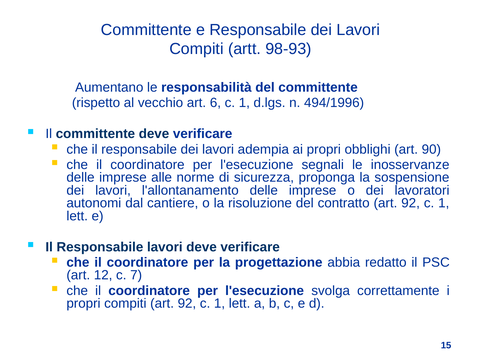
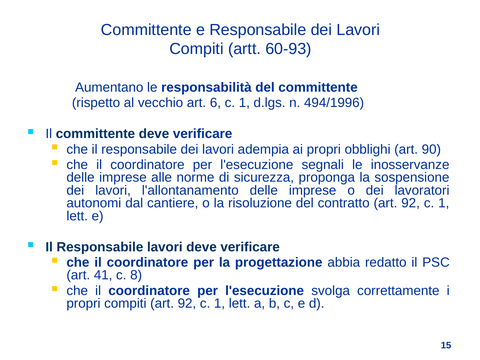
98-93: 98-93 -> 60-93 (288, 49)
12: 12 -> 41 (103, 275)
7: 7 -> 8 (136, 275)
